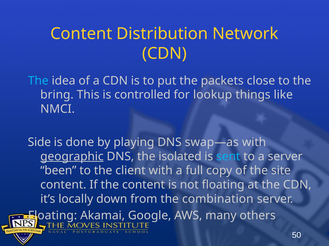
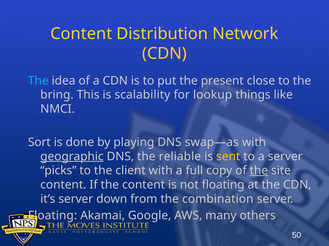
packets: packets -> present (222, 81)
controlled: controlled -> scalability (142, 95)
Side: Side -> Sort (39, 143)
isolated: isolated -> reliable (180, 157)
sent colour: light blue -> yellow (228, 157)
been: been -> picks (58, 171)
the underline: none -> present (259, 171)
it’s locally: locally -> server (76, 200)
